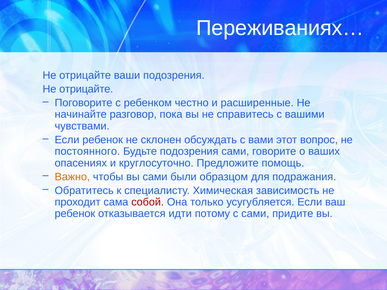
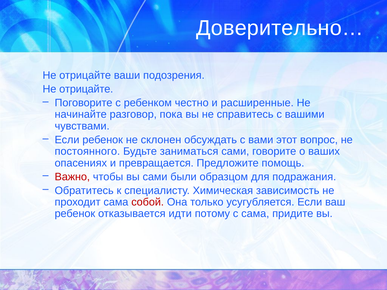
Переживаниях…: Переживаниях… -> Доверительно… (280, 28)
Будьте подозрения: подозрения -> заниматься (189, 152)
круглосуточно: круглосуточно -> превращается (156, 163)
Важно colour: orange -> red (72, 177)
с сами: сами -> сама (255, 214)
